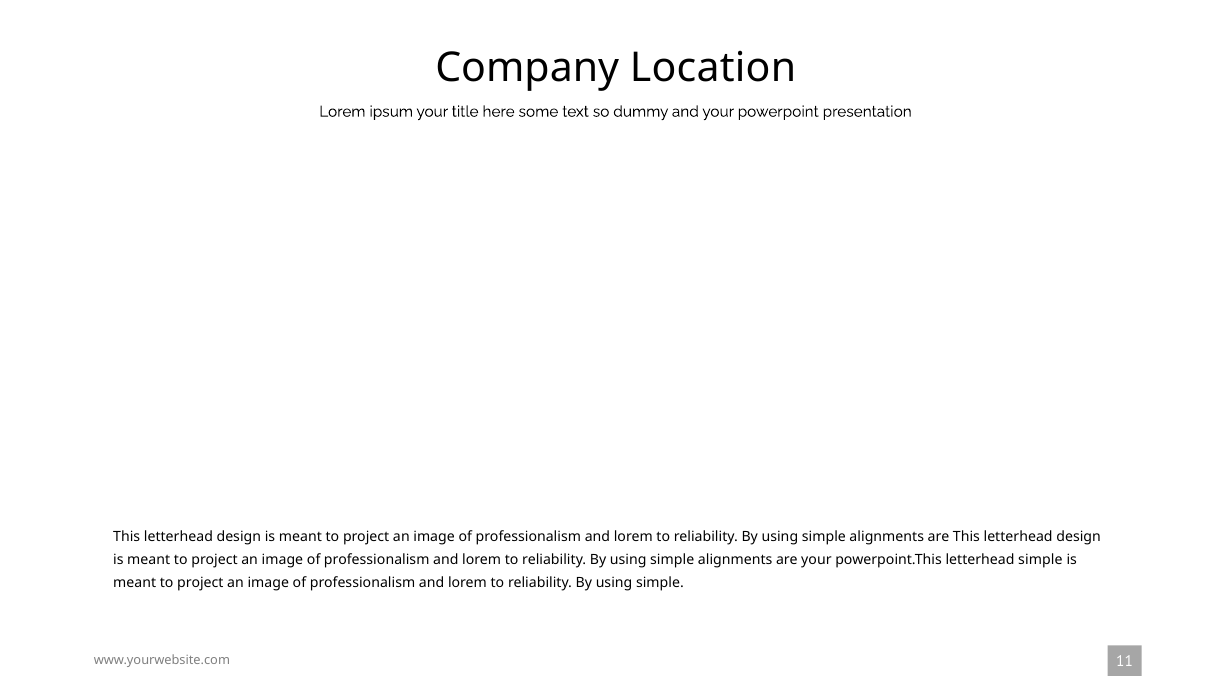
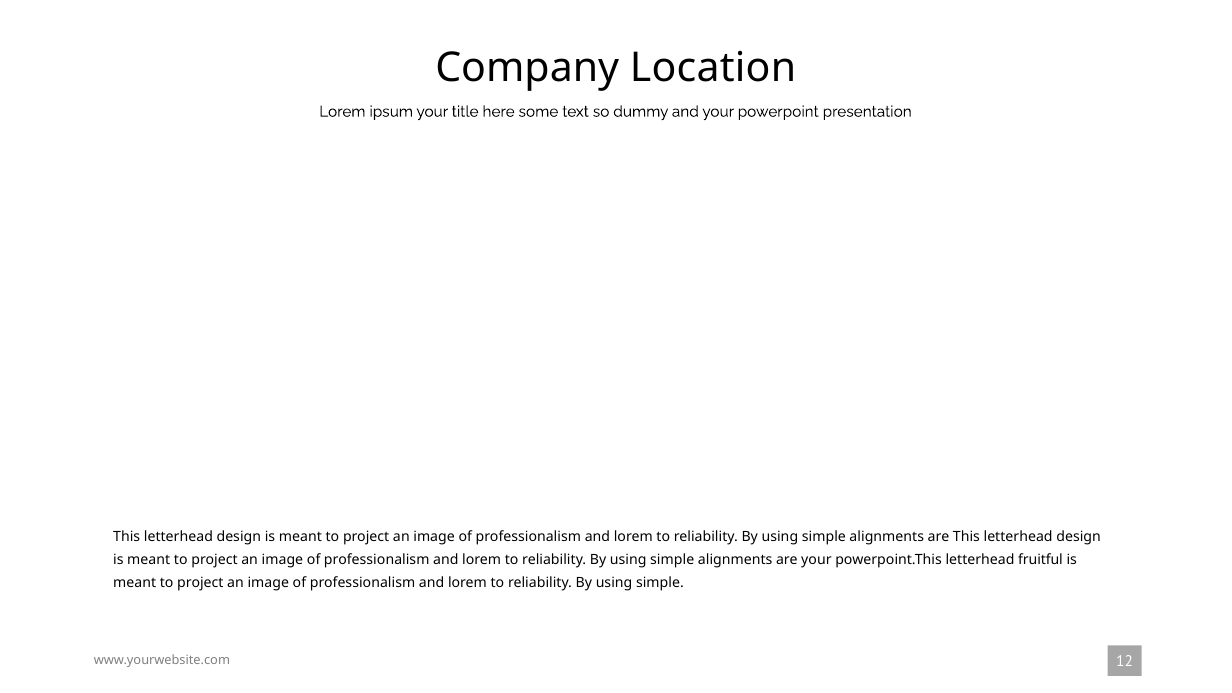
letterhead simple: simple -> fruitful (1041, 560)
11: 11 -> 12 (1125, 661)
